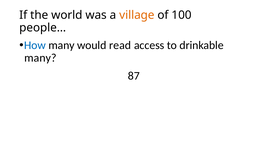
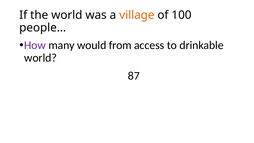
How colour: blue -> purple (35, 45)
read: read -> from (120, 45)
many: many -> world (40, 58)
